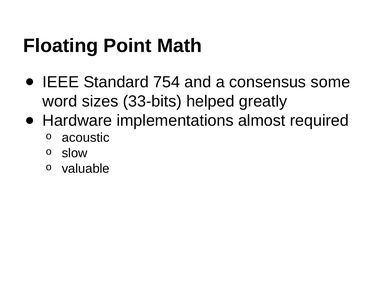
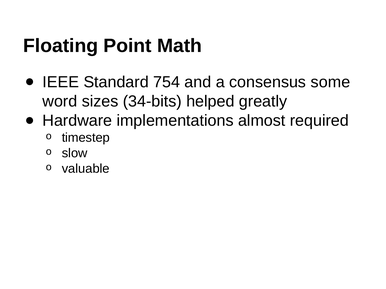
33-bits: 33-bits -> 34-bits (152, 101)
acoustic: acoustic -> timestep (86, 138)
